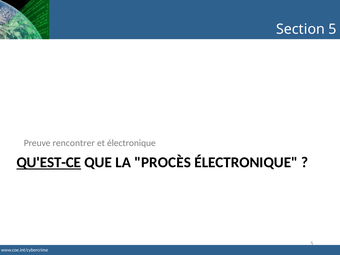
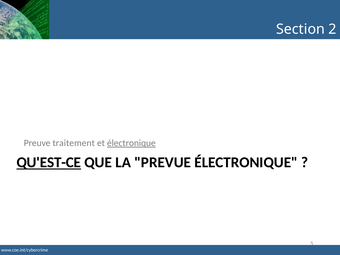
Section 5: 5 -> 2 (333, 29)
rencontrer: rencontrer -> traitement (74, 143)
électronique underline: none -> present (131, 143)
PROCÈS: PROCÈS -> PREVUE (163, 162)
